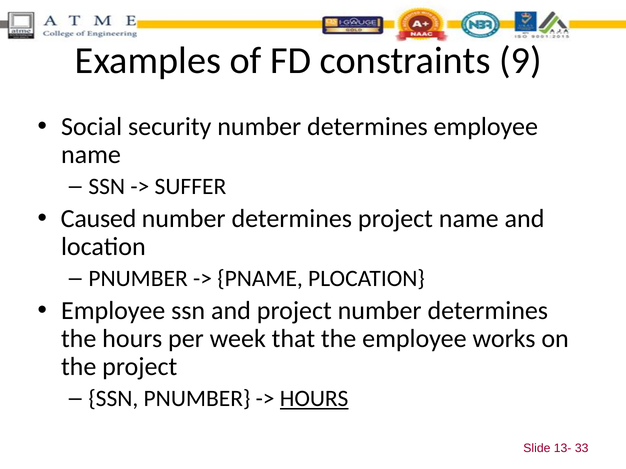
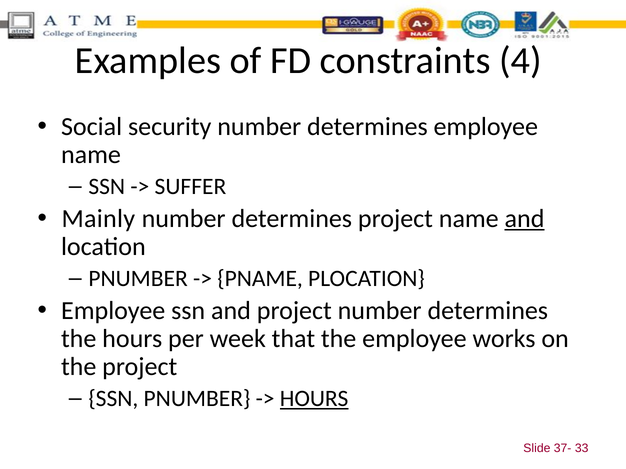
9: 9 -> 4 (520, 61)
Caused: Caused -> Mainly (98, 219)
and underline: none -> present (525, 219)
13-: 13- -> 37- (563, 449)
